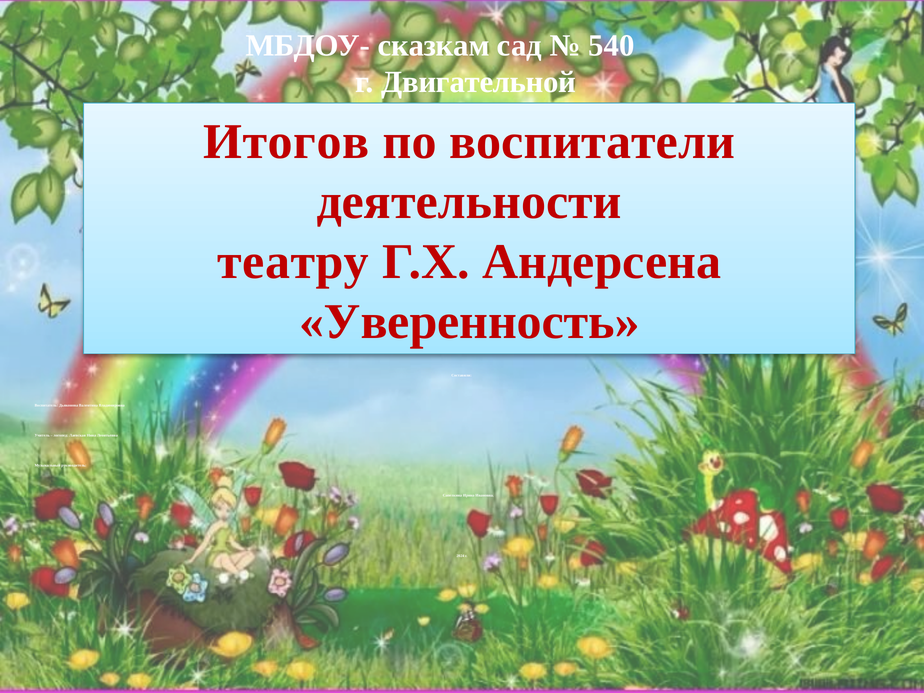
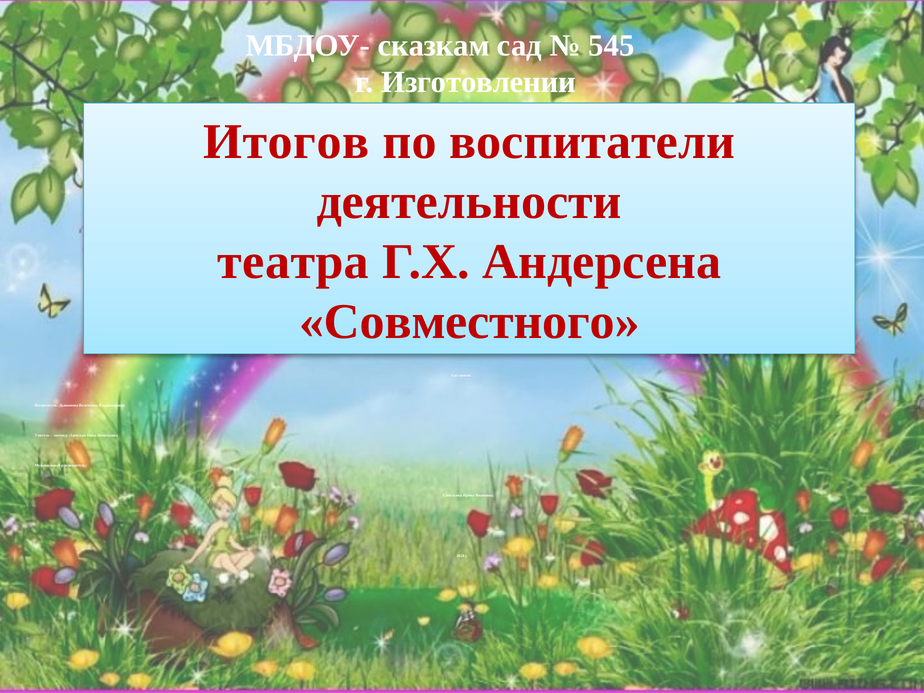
540: 540 -> 545 (611, 45)
Двигательной: Двигательной -> Изготовлении (479, 82)
театру: театру -> театра (293, 262)
Уверенность: Уверенность -> Совместного (469, 322)
